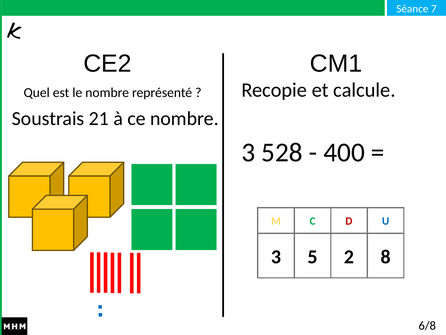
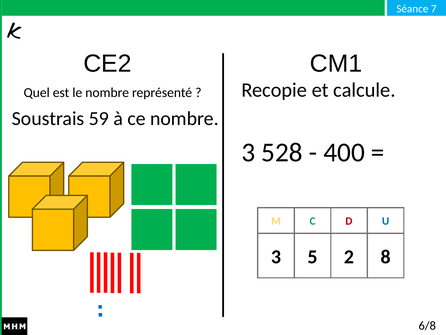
21: 21 -> 59 (99, 119)
